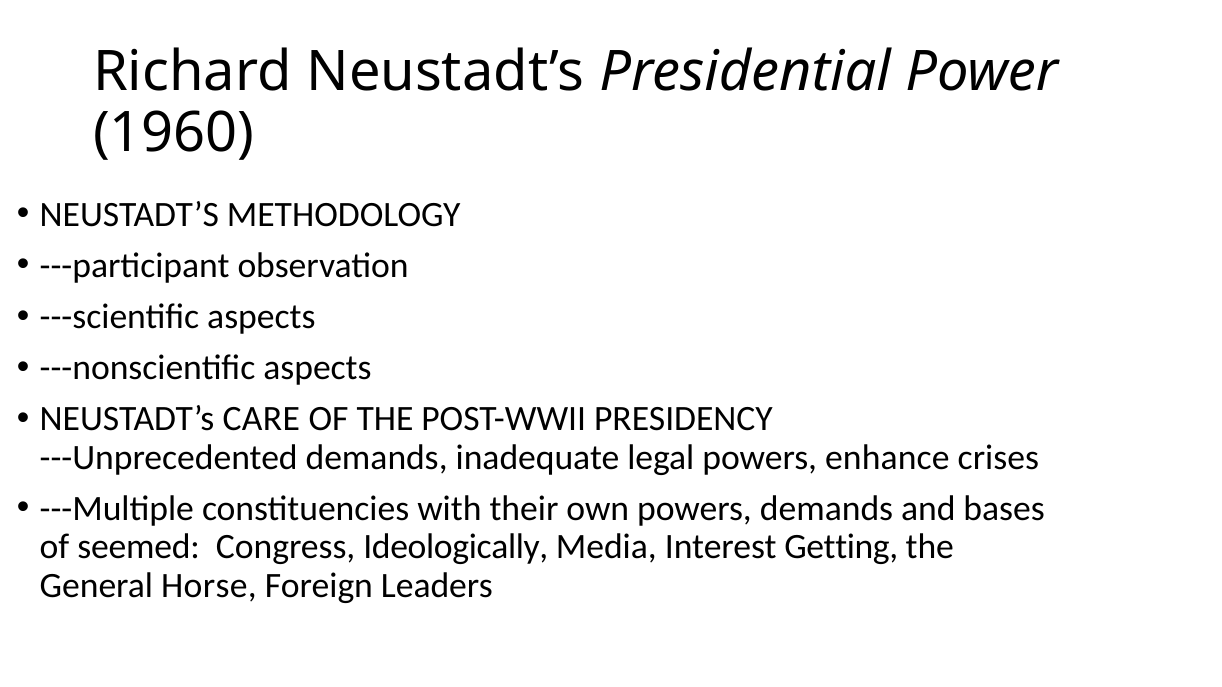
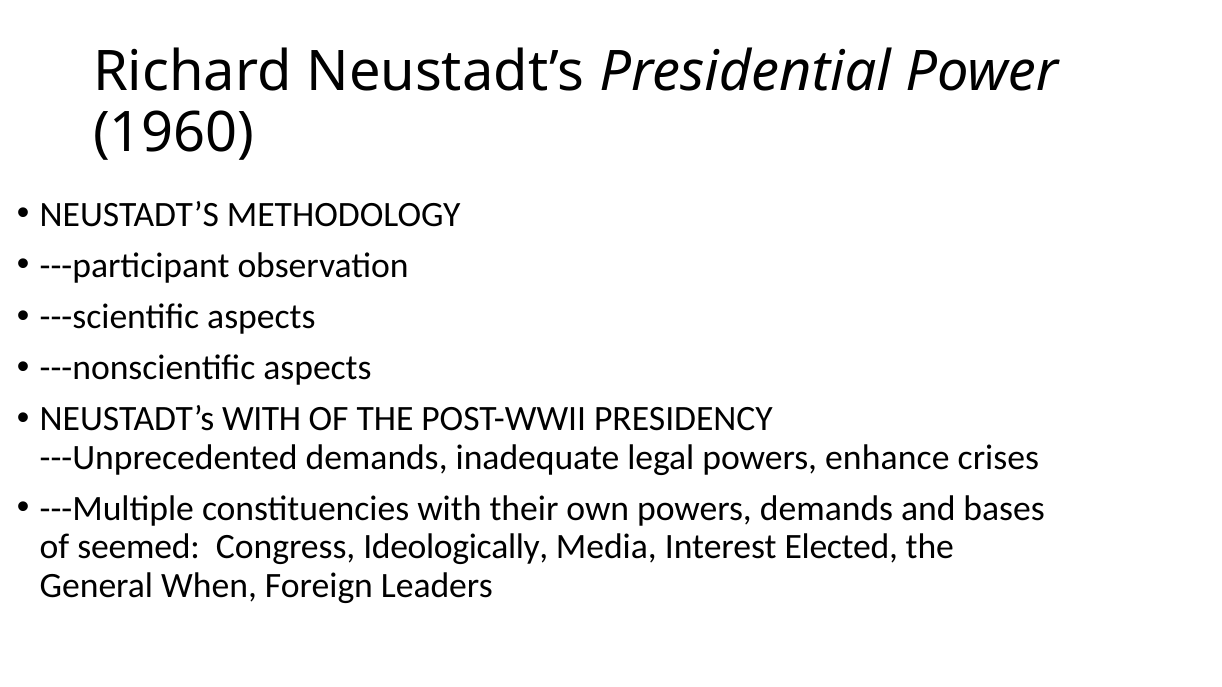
NEUSTADT’s CARE: CARE -> WITH (262, 419)
Getting: Getting -> Elected (841, 547)
Horse: Horse -> When (209, 586)
